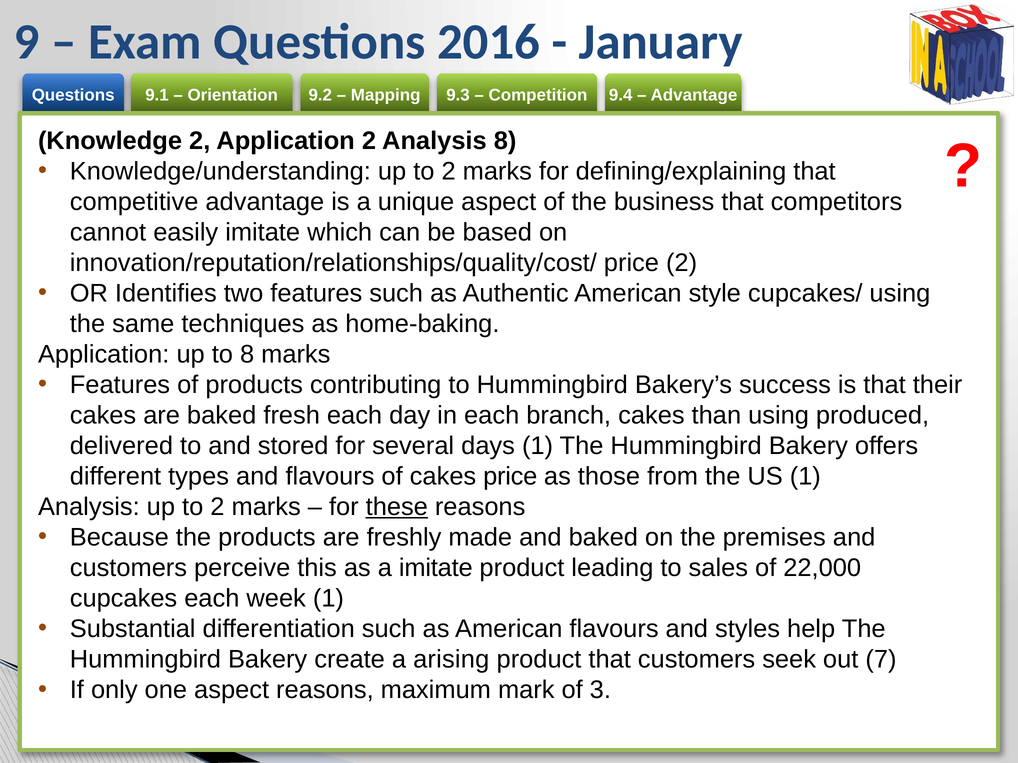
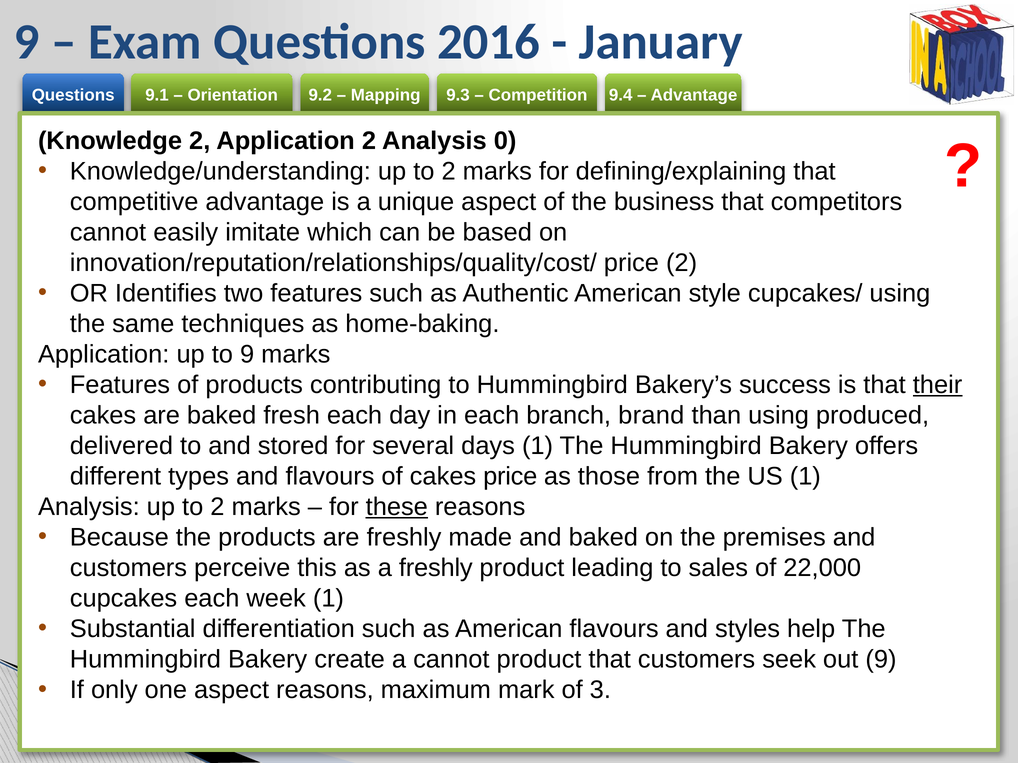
Analysis 8: 8 -> 0 (505, 141)
to 8: 8 -> 9 (247, 355)
their underline: none -> present (938, 385)
branch cakes: cakes -> brand (651, 416)
a imitate: imitate -> freshly (436, 568)
a arising: arising -> cannot (451, 660)
out 7: 7 -> 9 (881, 660)
